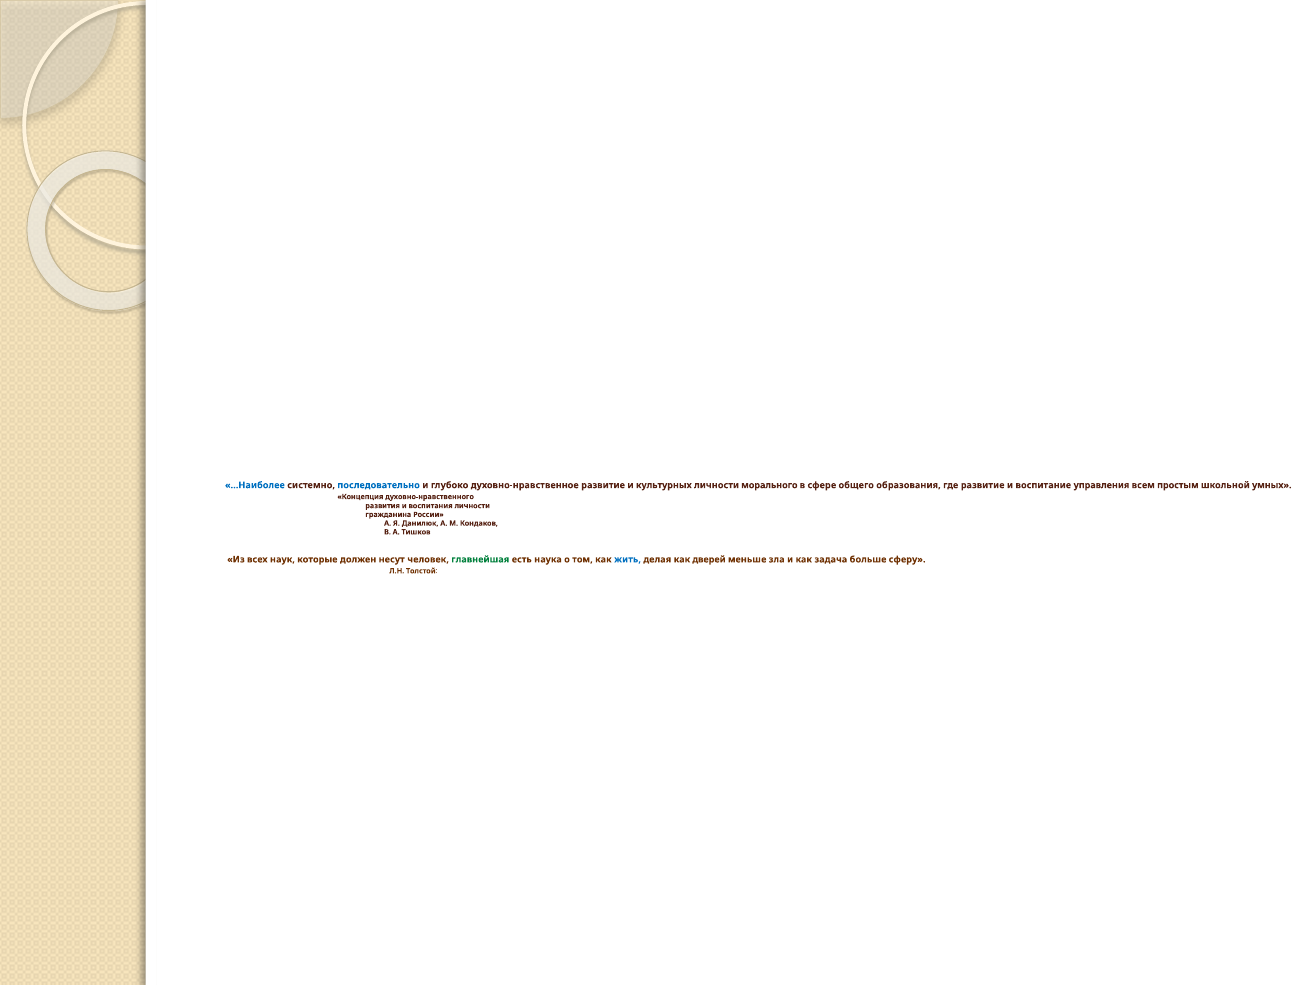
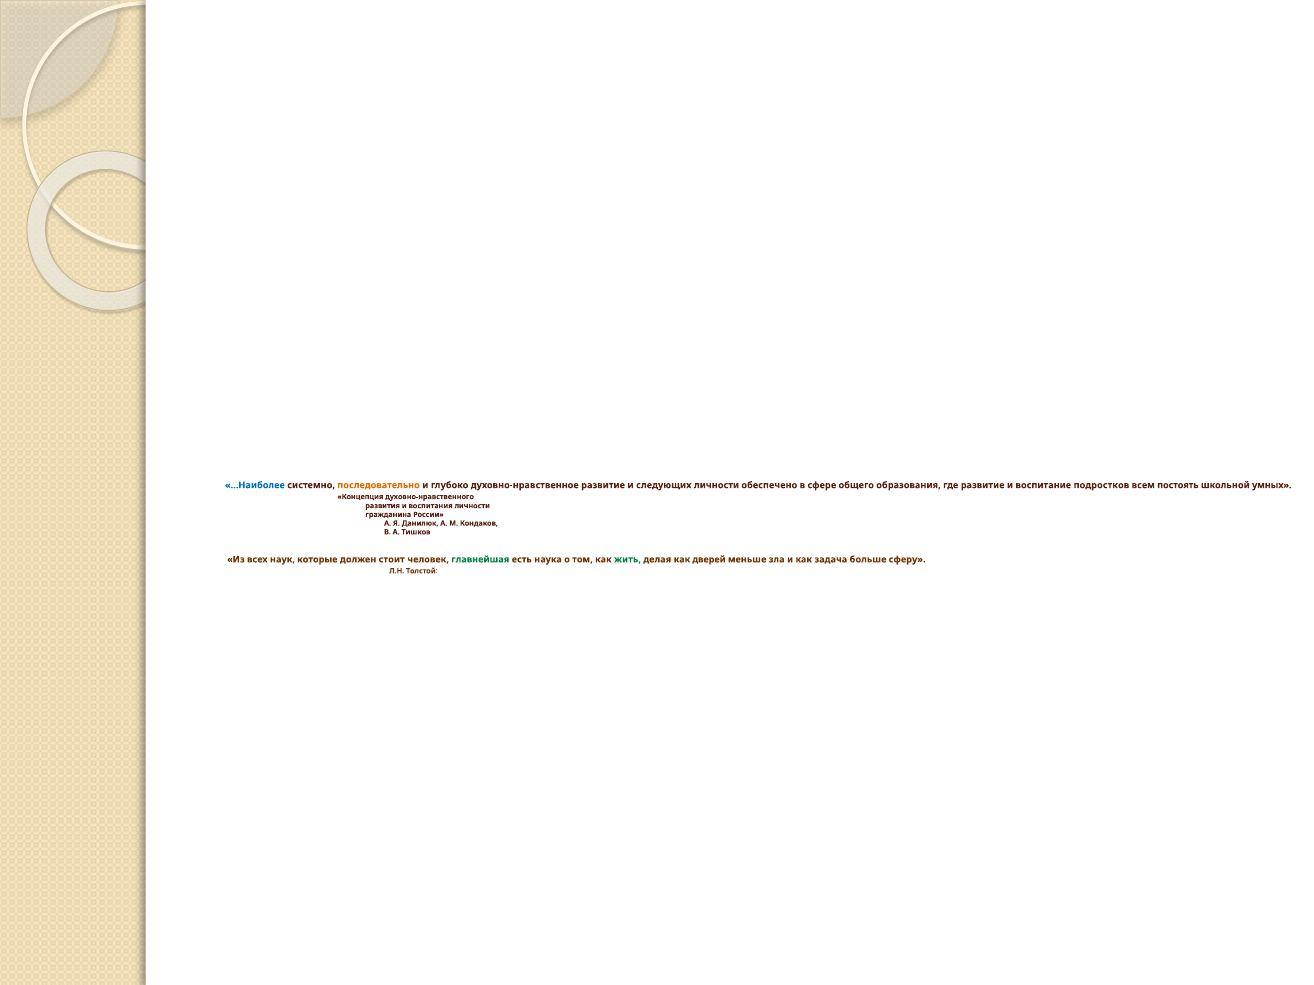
последовательно colour: blue -> orange (379, 485)
культурных: культурных -> следующих (664, 485)
морального: морального -> обеспечено (769, 485)
управления: управления -> подростков (1101, 485)
простым: простым -> постоять (1178, 485)
несут: несут -> стоит (392, 560)
жить colour: blue -> green (628, 560)
